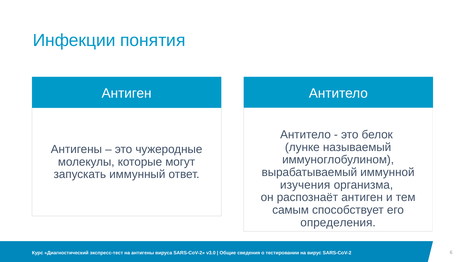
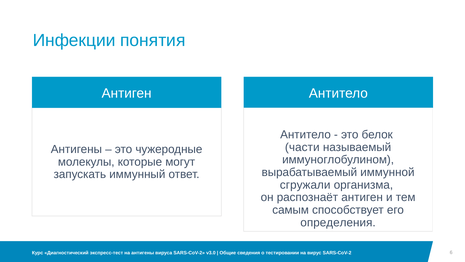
лунке: лунке -> части (302, 147)
изучения: изучения -> сгружали (305, 185)
